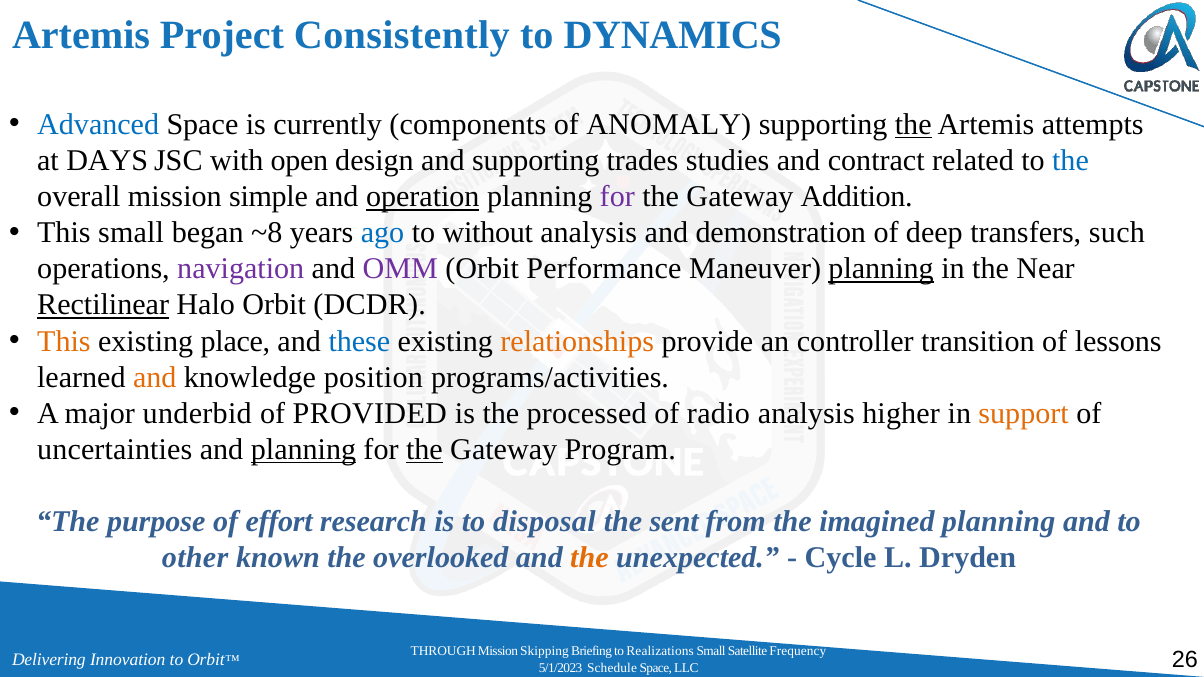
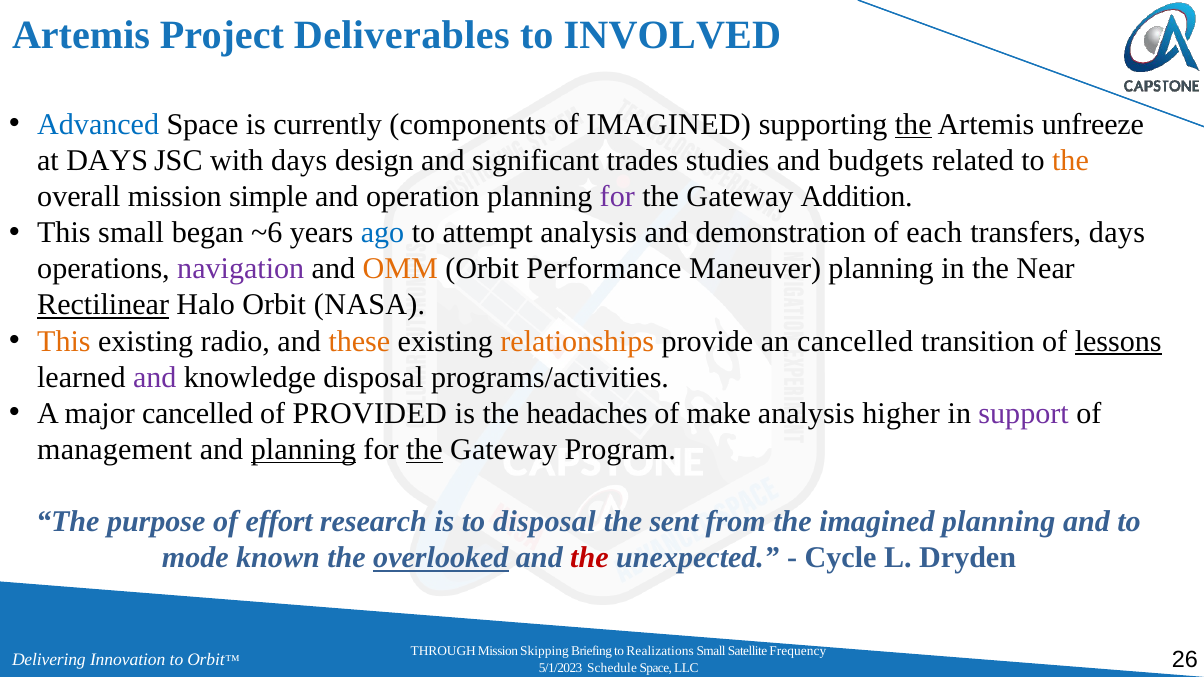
Consistently: Consistently -> Deliverables (402, 35)
DYNAMICS: DYNAMICS -> INVOLVED (672, 35)
of ANOMALY: ANOMALY -> IMAGINED (669, 125)
attempts: attempts -> unfreeze (1093, 125)
with open: open -> days (299, 161)
and supporting: supporting -> significant (536, 161)
contract: contract -> budgets (876, 161)
the colour: blue -> orange (1071, 161)
operation underline: present -> none (423, 197)
~8: ~8 -> ~6 (267, 233)
without: without -> attempt (488, 233)
deep: deep -> each (934, 233)
transfers such: such -> days (1117, 233)
OMM colour: purple -> orange (400, 269)
planning underline: present -> none (881, 269)
DCDR: DCDR -> NASA (370, 305)
place: place -> radio (235, 341)
these colour: blue -> orange (359, 341)
an controller: controller -> cancelled (855, 341)
lessons underline: none -> present (1118, 341)
and colour: orange -> purple (155, 377)
knowledge position: position -> disposal (373, 377)
major underbid: underbid -> cancelled (198, 414)
processed: processed -> headaches (587, 414)
radio: radio -> make (719, 414)
support colour: orange -> purple (1024, 414)
uncertainties: uncertainties -> management (115, 450)
other: other -> mode (195, 558)
overlooked underline: none -> present (441, 558)
the colour: orange -> red (589, 558)
